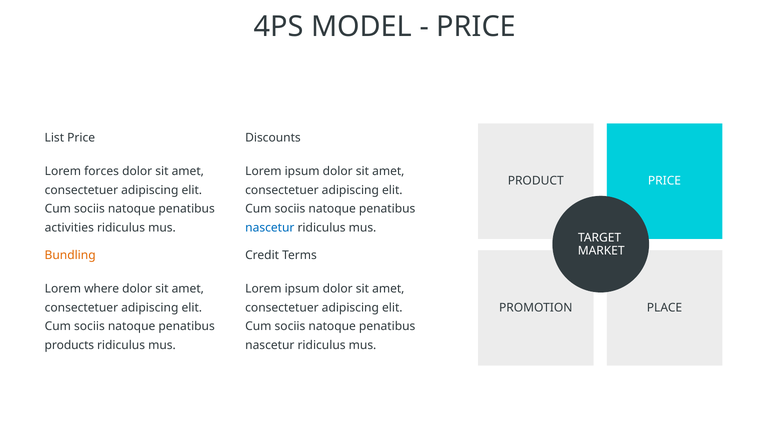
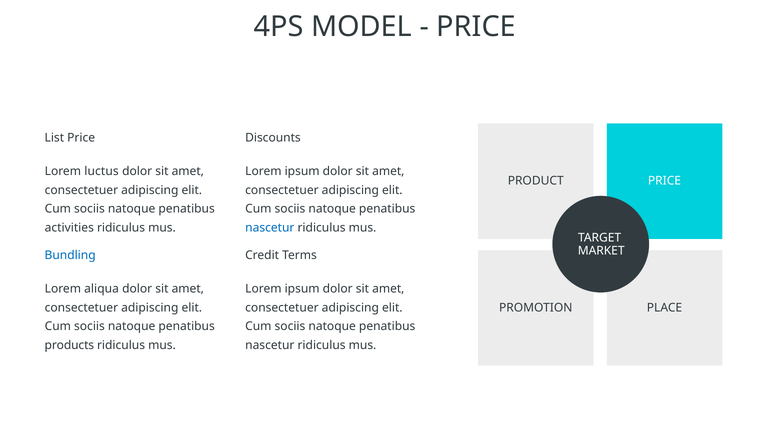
forces: forces -> luctus (102, 171)
Bundling colour: orange -> blue (70, 256)
where: where -> aliqua (102, 289)
